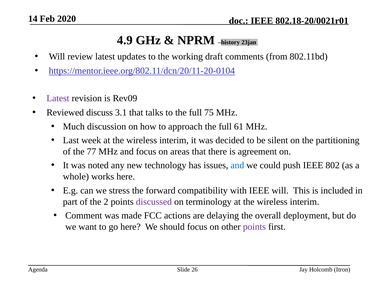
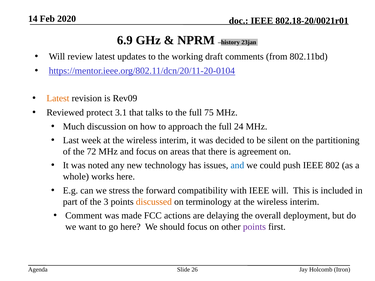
4.9: 4.9 -> 6.9 (125, 40)
Latest colour: purple -> orange (58, 98)
discuss: discuss -> protect (100, 113)
61: 61 -> 24 (239, 127)
77: 77 -> 72 (91, 152)
2: 2 -> 3 (106, 202)
discussed colour: purple -> orange (154, 202)
